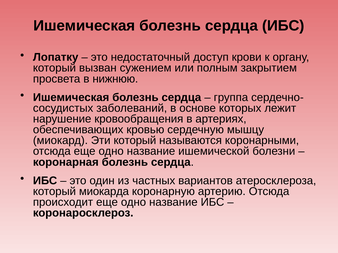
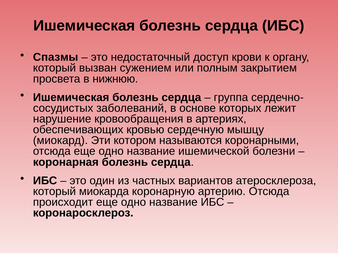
Лопатку: Лопатку -> Спазмы (56, 57)
Эти который: который -> котором (135, 141)
